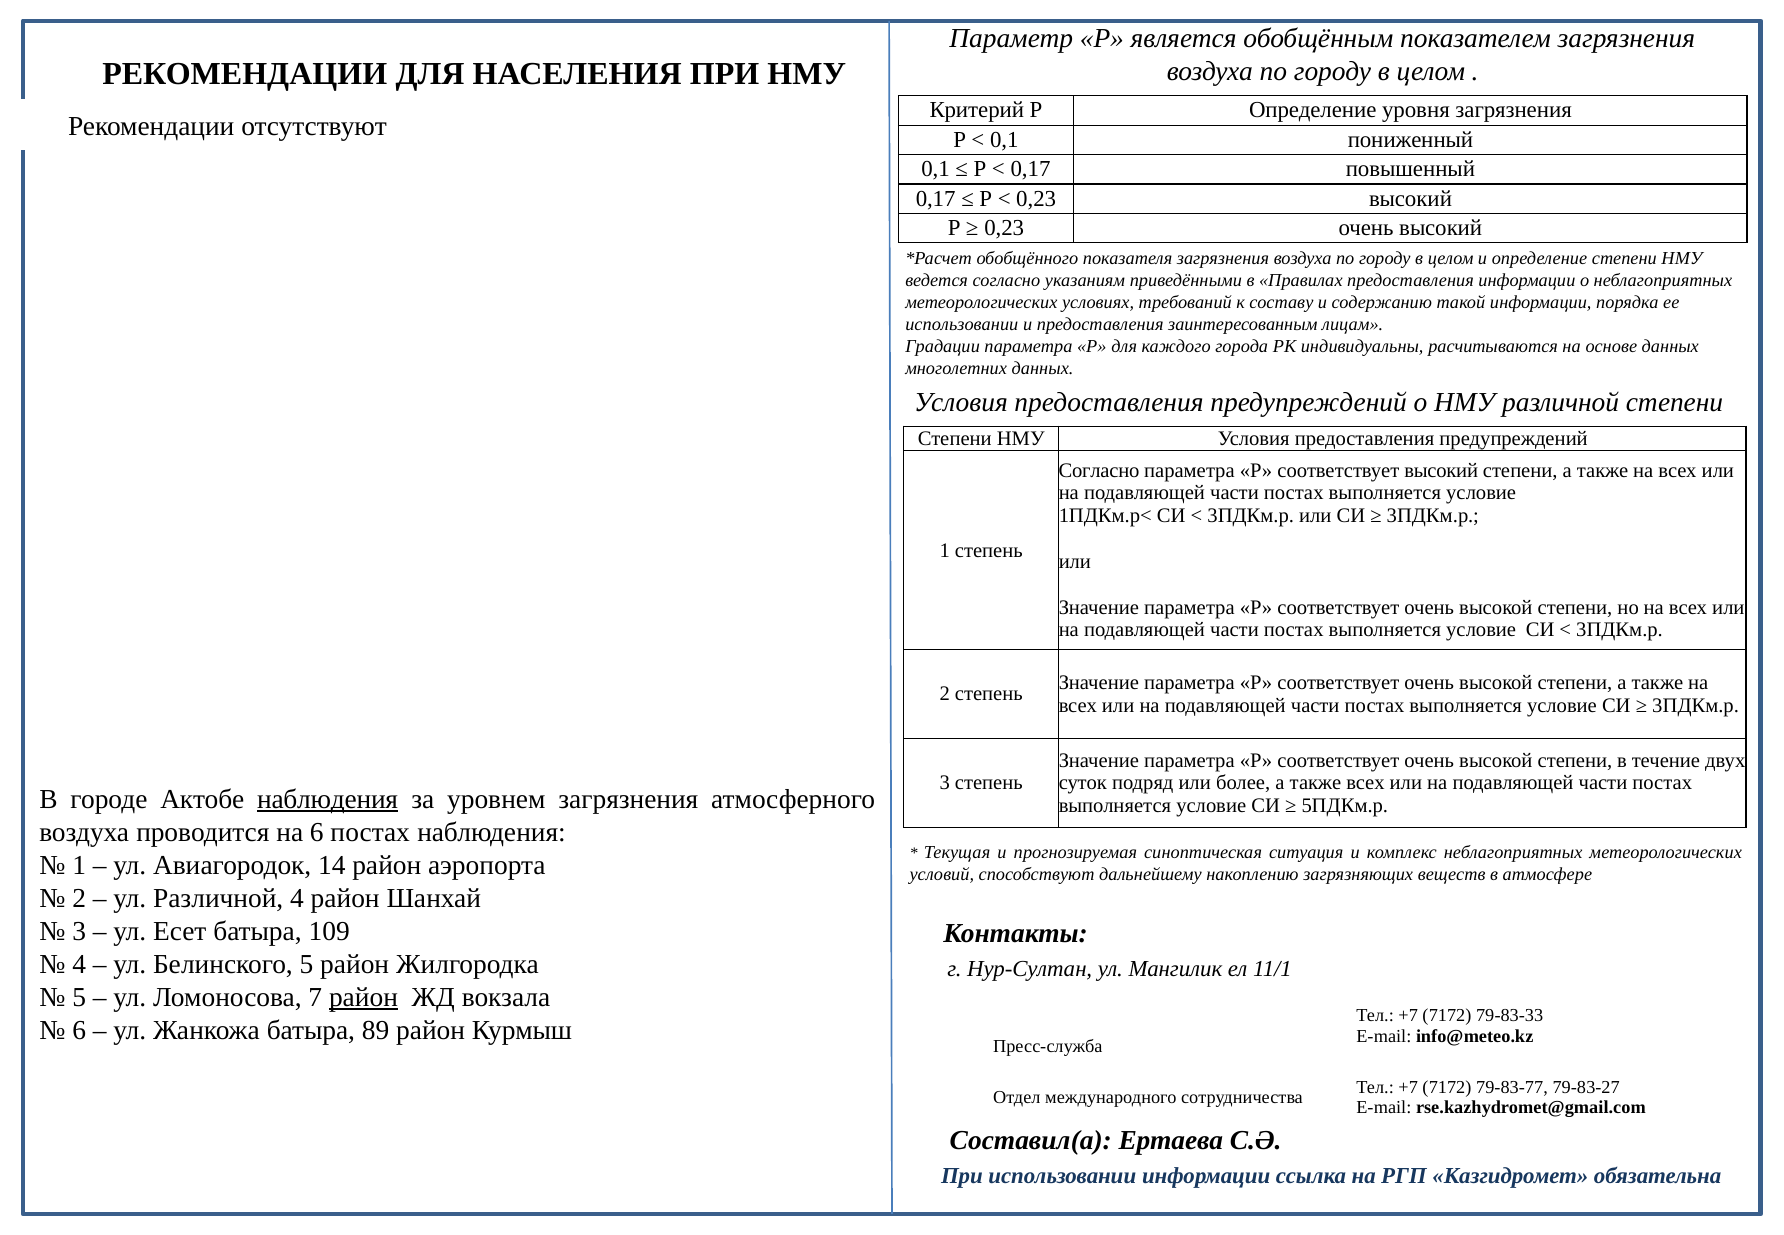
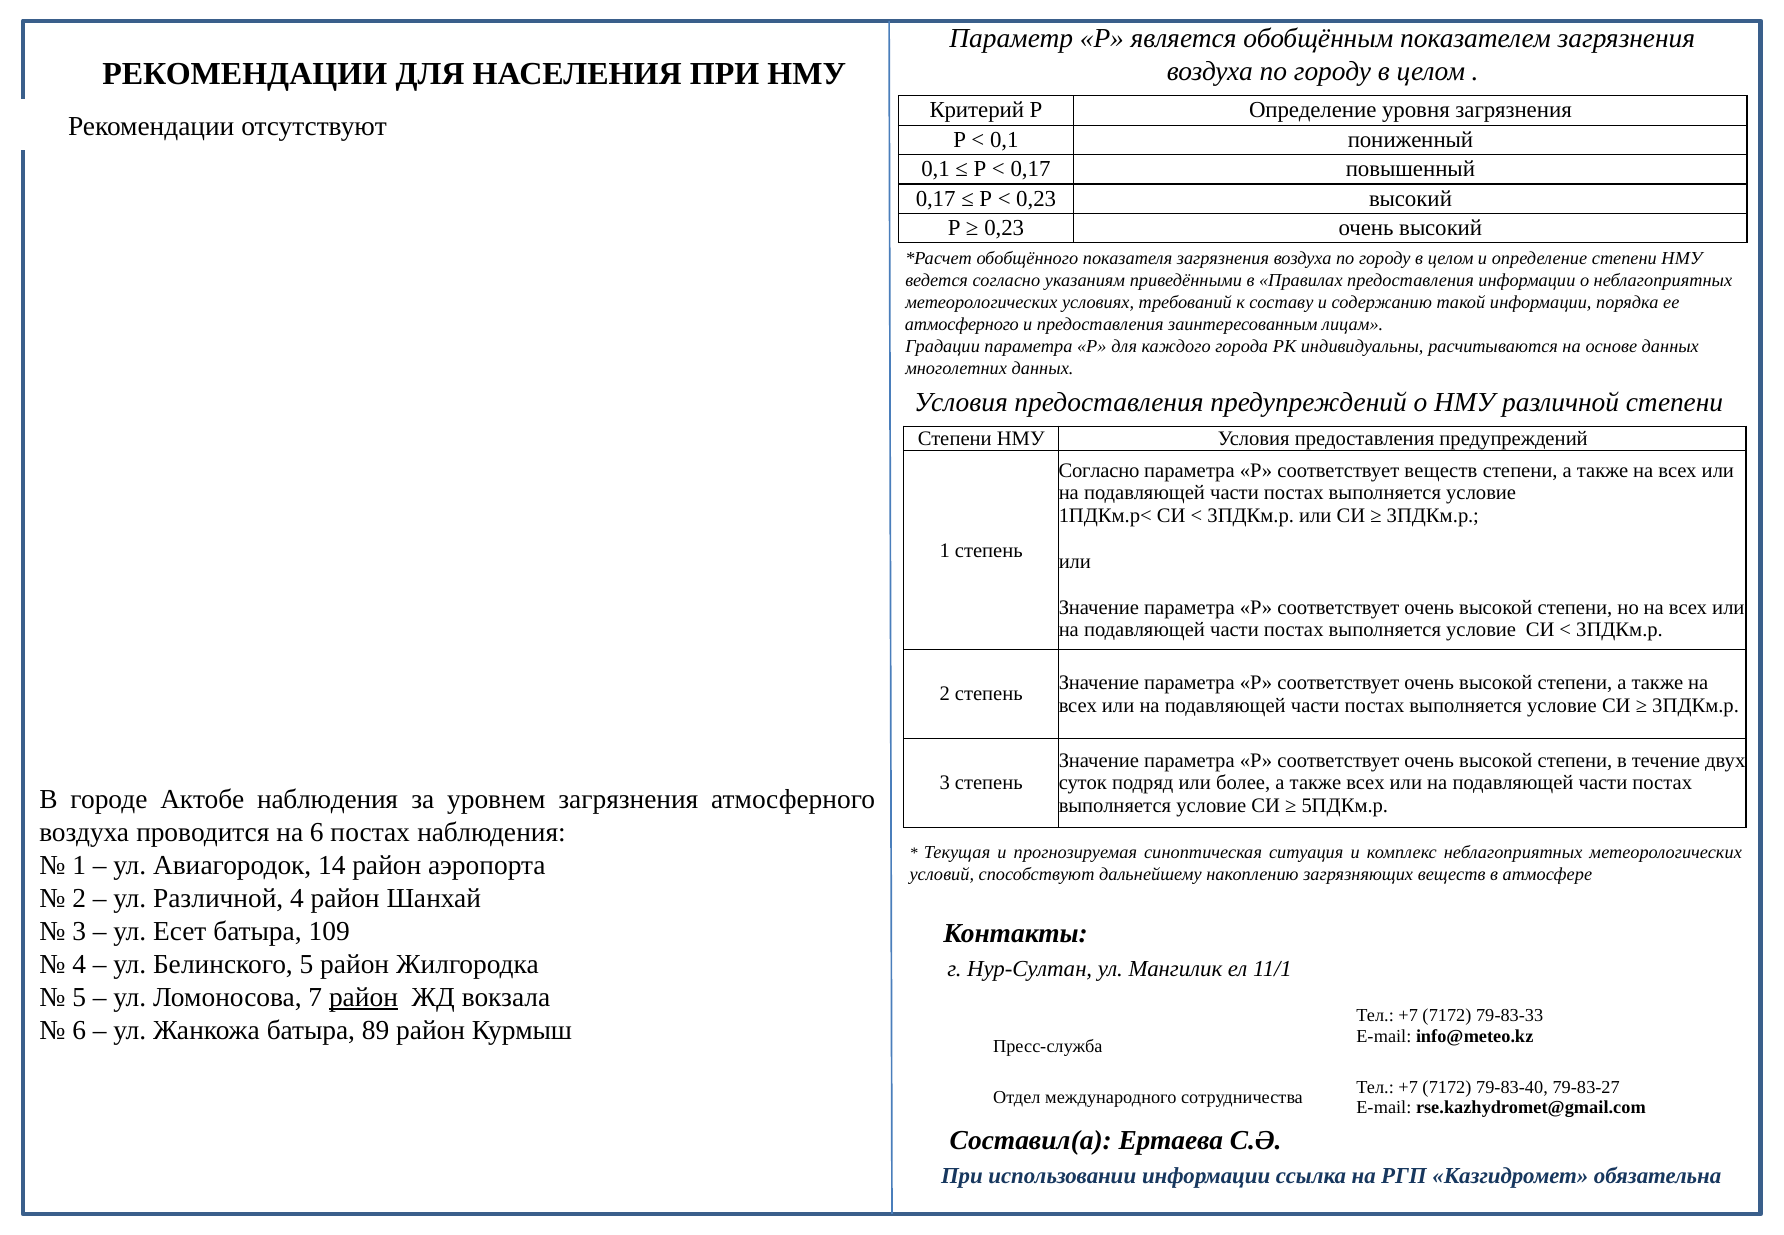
использовании: использовании -> атмосферного (962, 325)
соответствует высокий: высокий -> веществ (1441, 470)
наблюдения underline: present -> none (328, 800)
79-83-77: 79-83-77 -> 79-83-40 (1512, 1087)
